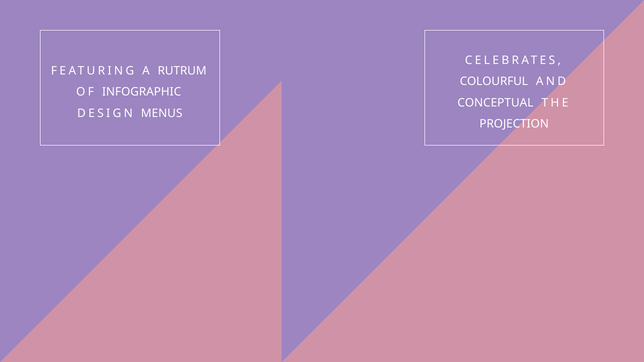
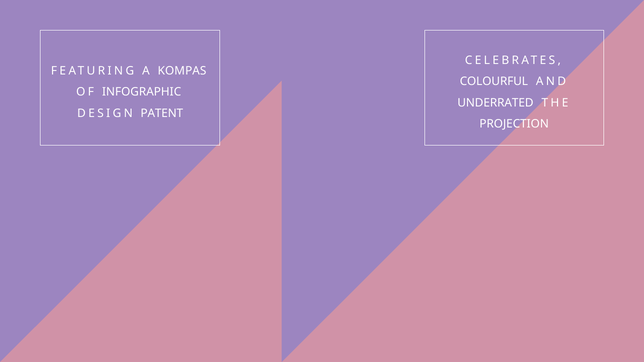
RUTRUM: RUTRUM -> KOMPAS (182, 71)
CONCEPTUAL: CONCEPTUAL -> UNDERRATED (495, 103)
MENUS: MENUS -> PATENT (162, 113)
